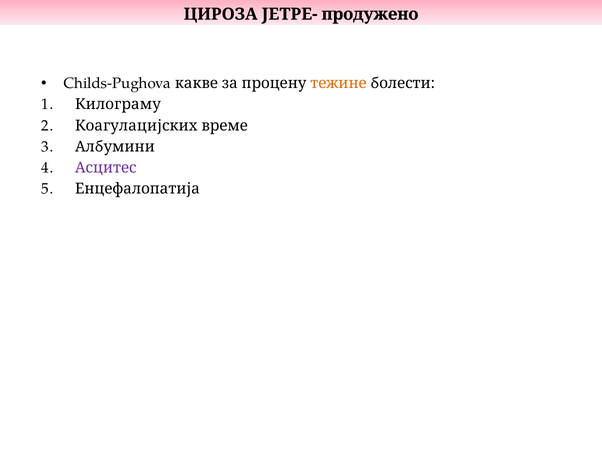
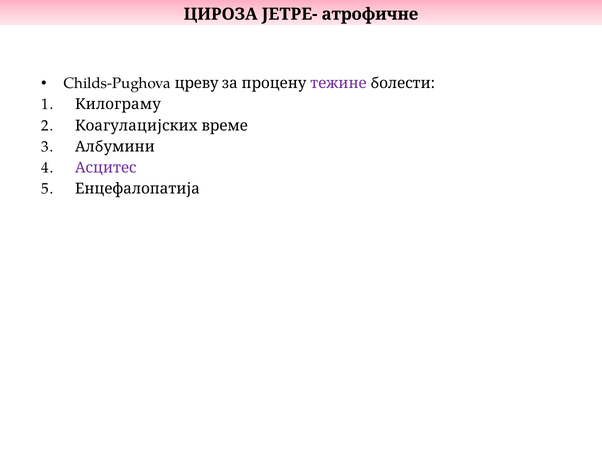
продужено: продужено -> атрофичне (370, 14)
какве: какве -> цреву (197, 83)
тежине colour: orange -> purple (338, 83)
